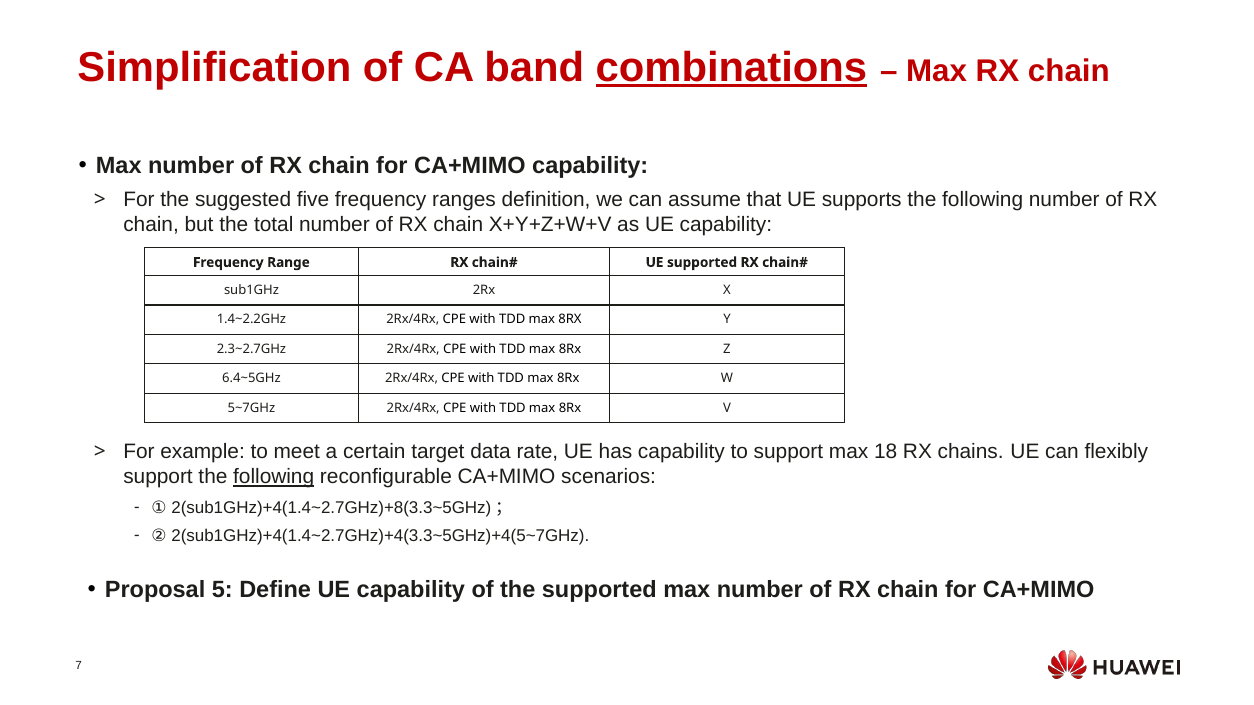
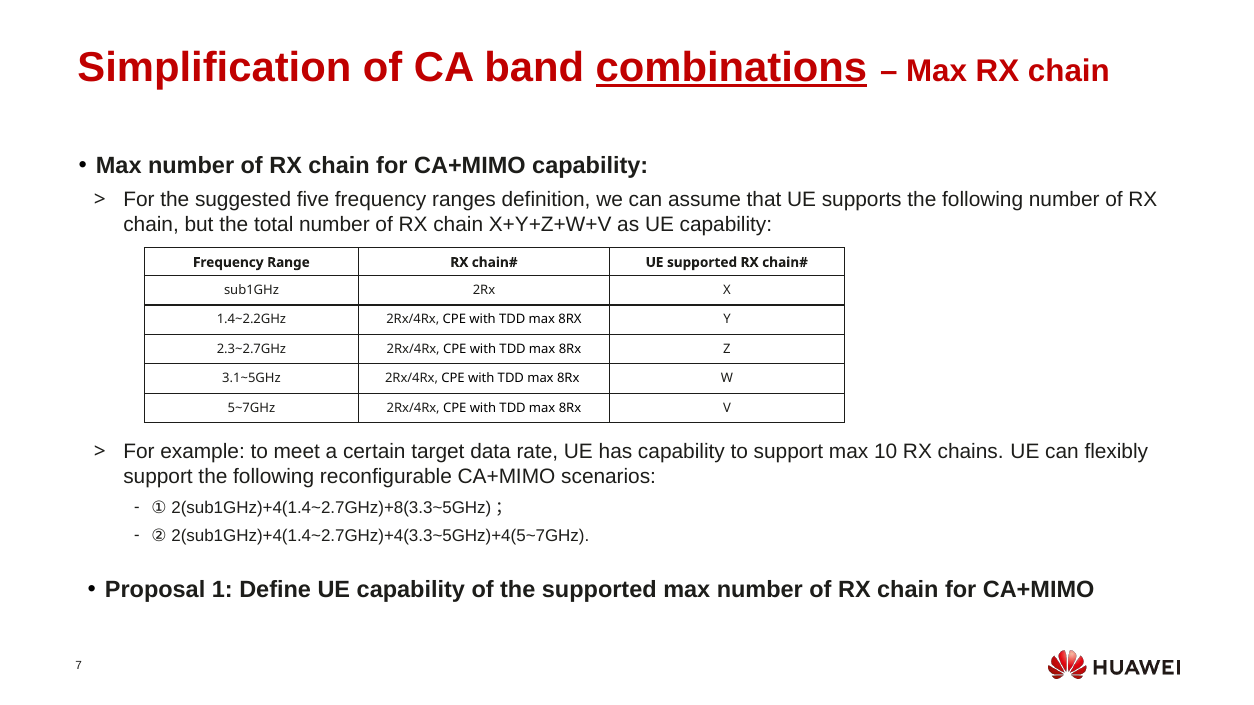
6.4~5GHz: 6.4~5GHz -> 3.1~5GHz (251, 378)
18: 18 -> 10 (886, 452)
following underline: present -> none (274, 477)
5: 5 -> 1 (222, 590)
